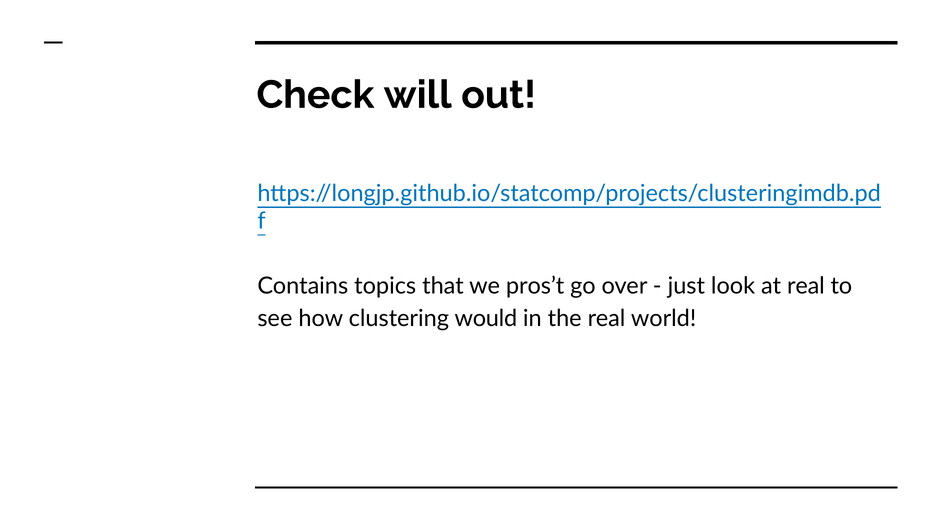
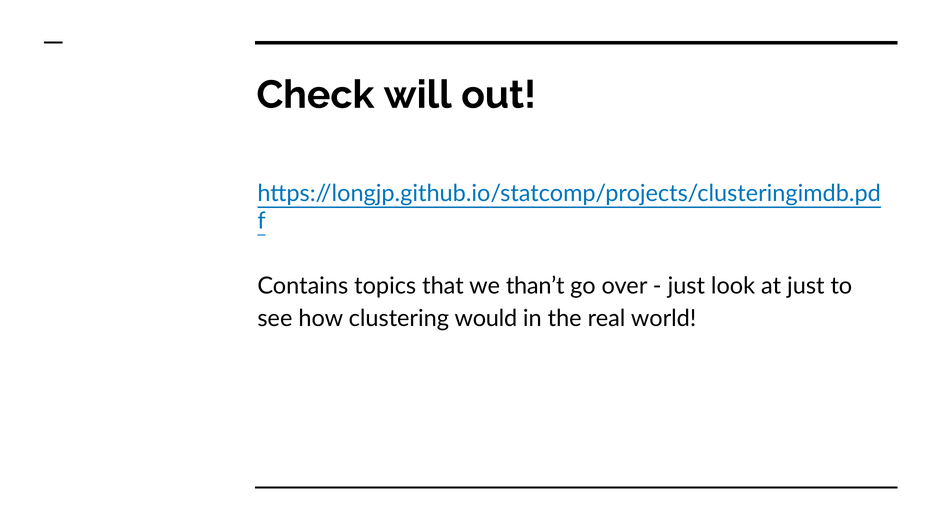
pros’t: pros’t -> than’t (535, 286)
at real: real -> just (806, 286)
